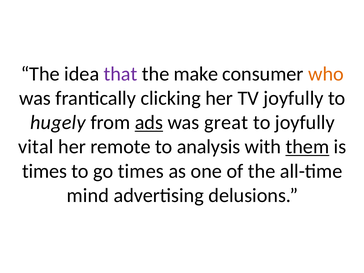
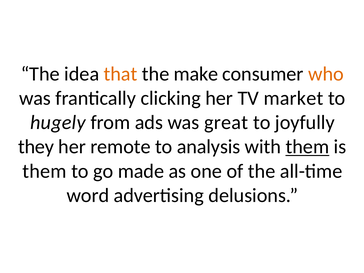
that colour: purple -> orange (121, 74)
TV joyfully: joyfully -> market (293, 98)
ads underline: present -> none (149, 123)
vital: vital -> they (36, 147)
times: times -> them (44, 171)
go times: times -> made (141, 171)
mind: mind -> word (88, 195)
